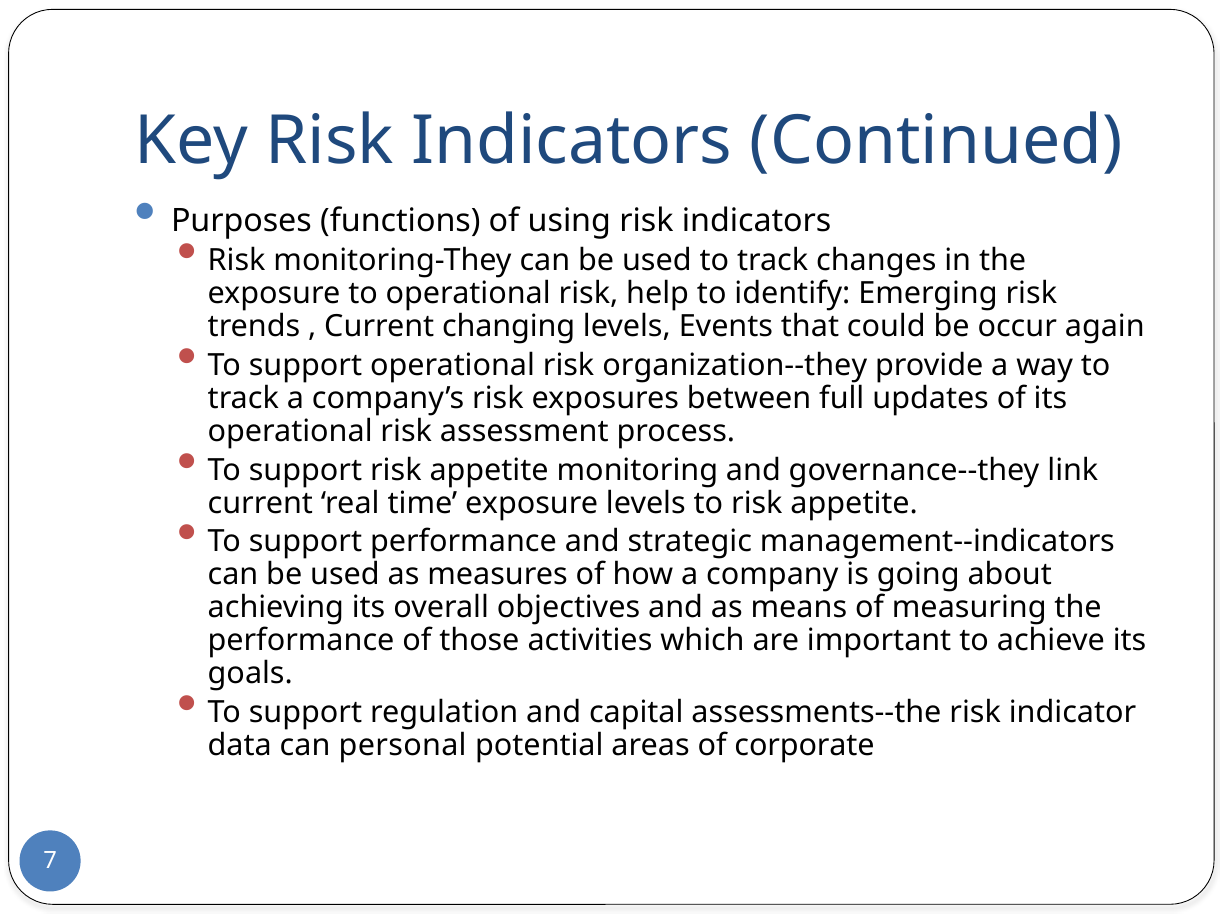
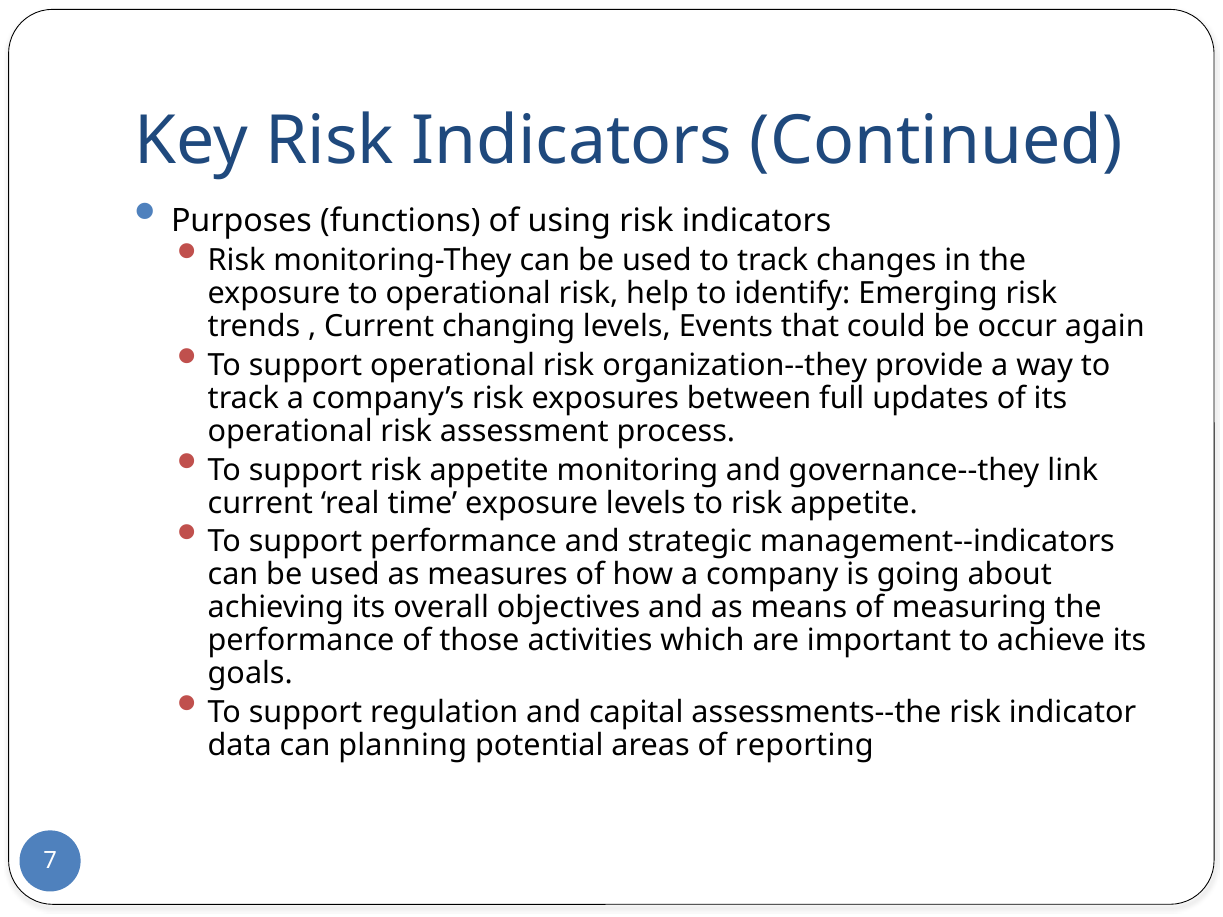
personal: personal -> planning (403, 746)
corporate: corporate -> reporting (804, 746)
